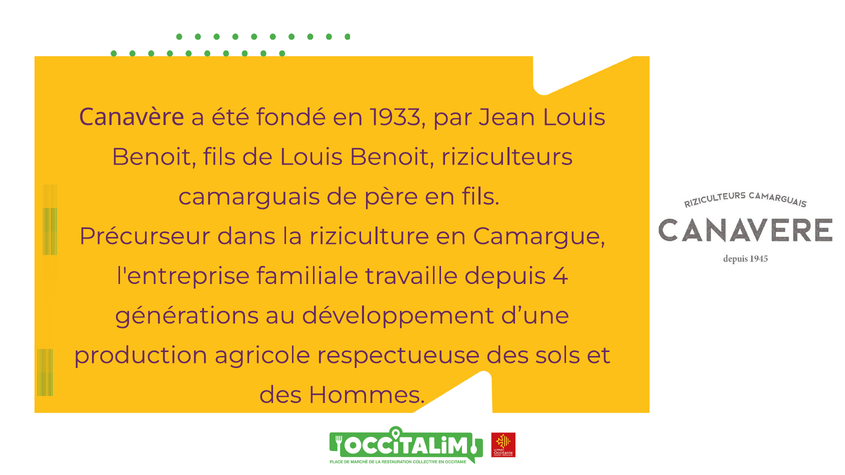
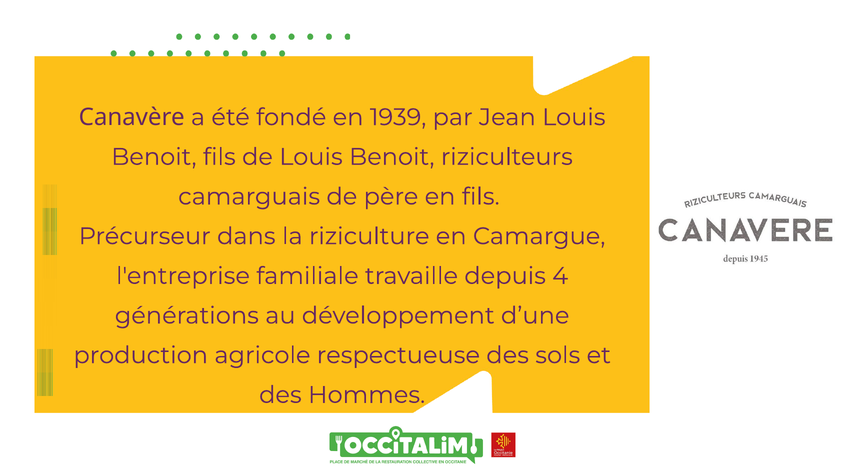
1933: 1933 -> 1939 (398, 117)
